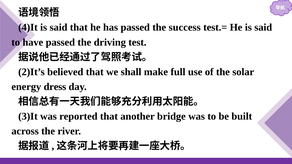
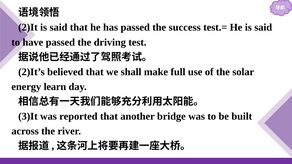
4)It: 4)It -> 2)It (28, 27)
dress: dress -> learn (55, 87)
